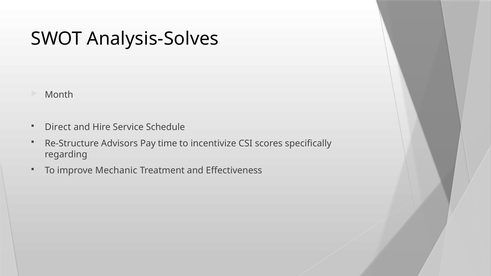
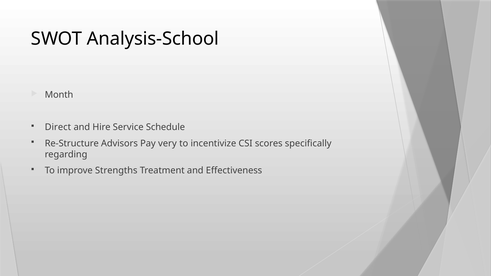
Analysis-Solves: Analysis-Solves -> Analysis-School (153, 39)
time: time -> very (167, 144)
Mechanic: Mechanic -> Strengths (116, 171)
